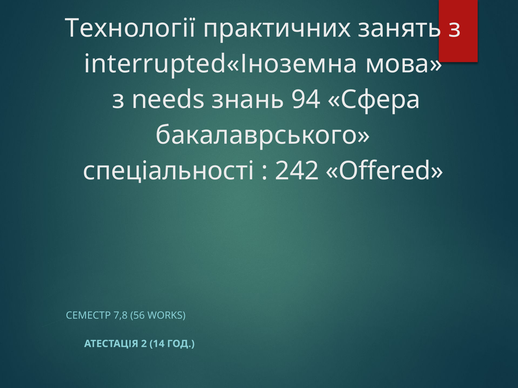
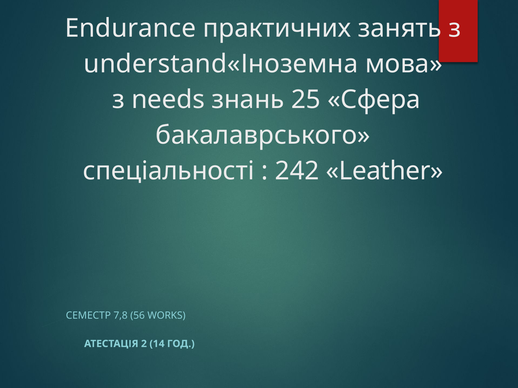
Технології: Технології -> Endurance (130, 28)
interrupted«Іноземна: interrupted«Іноземна -> understand«Іноземна (221, 64)
94: 94 -> 25 (306, 100)
Offered: Offered -> Leather (385, 171)
